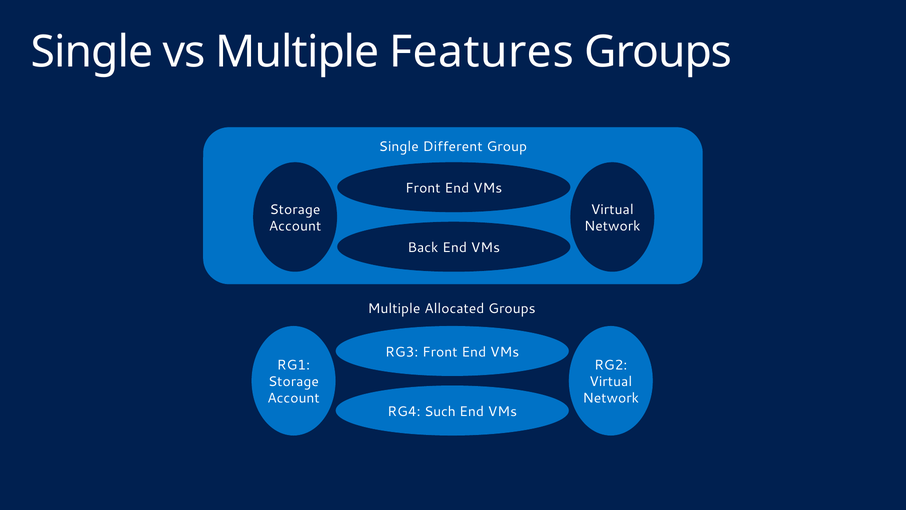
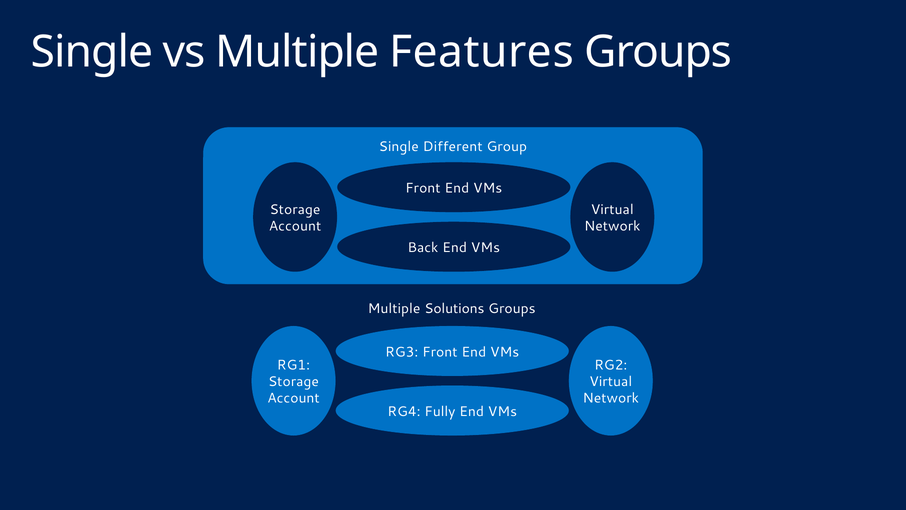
Allocated: Allocated -> Solutions (454, 309)
Such: Such -> Fully (440, 411)
